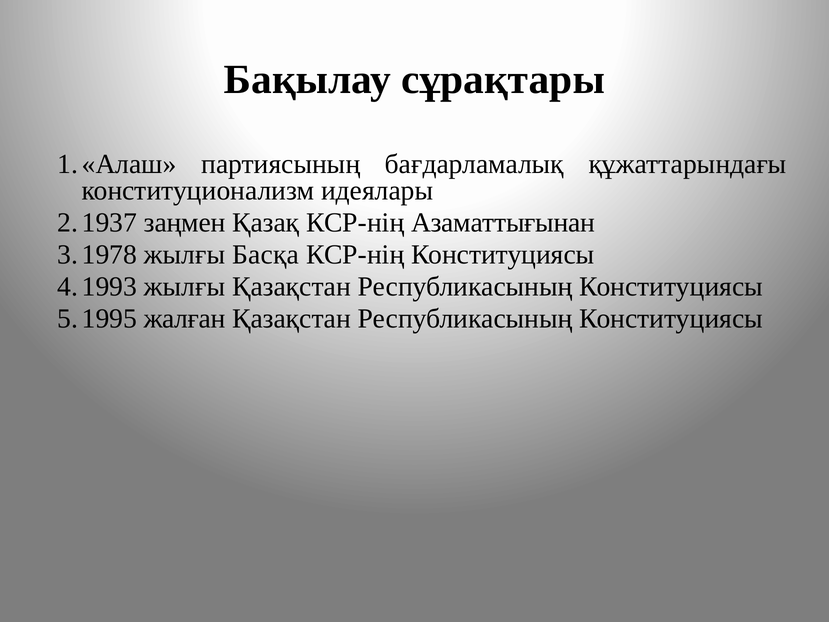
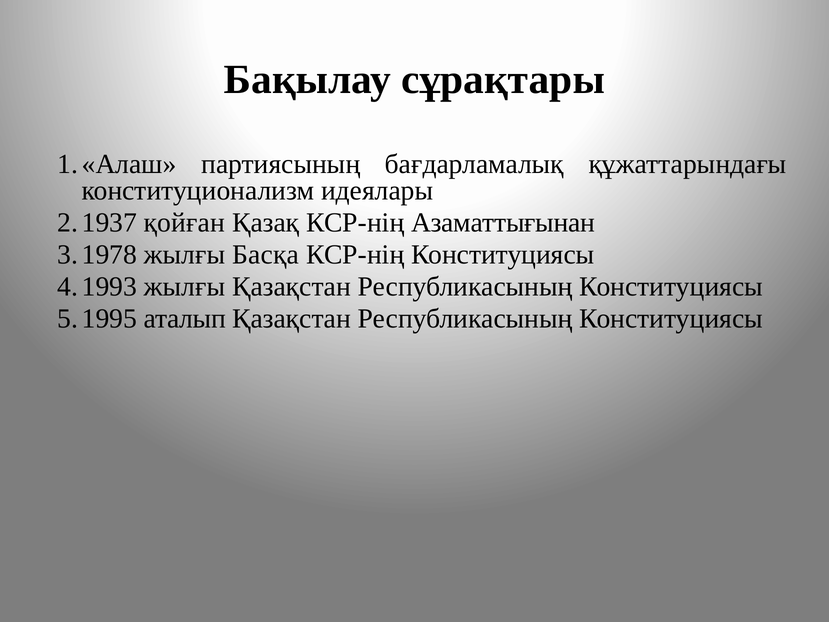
заңмен: заңмен -> қойған (184, 222)
жалған: жалған -> аталып (185, 319)
